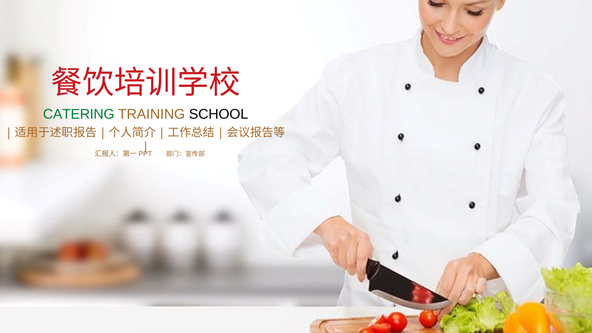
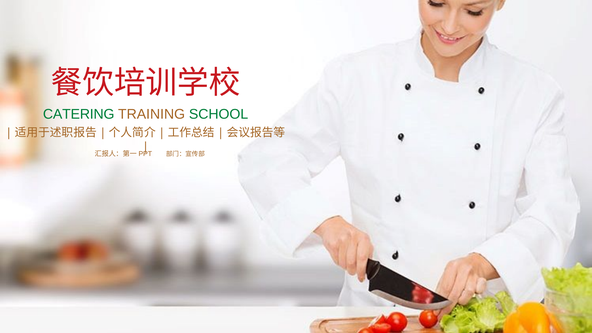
SCHOOL colour: black -> green (219, 114)
